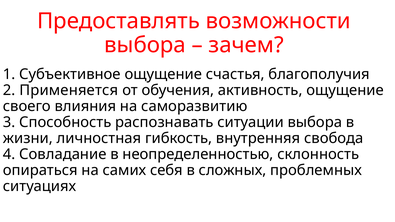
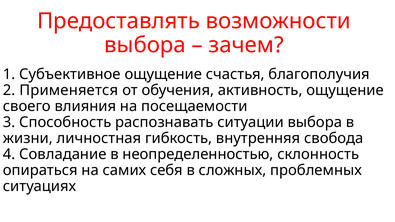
саморазвитию: саморазвитию -> посещаемости (194, 106)
